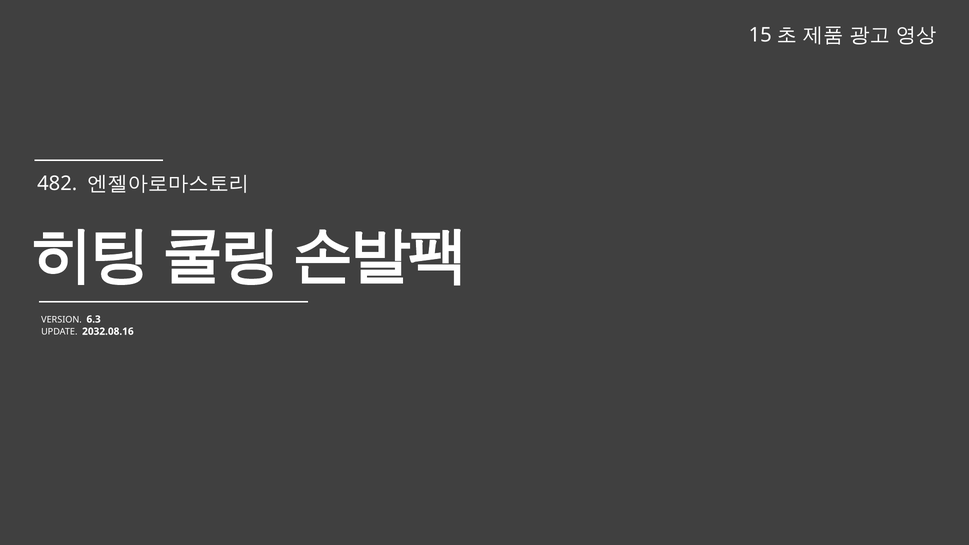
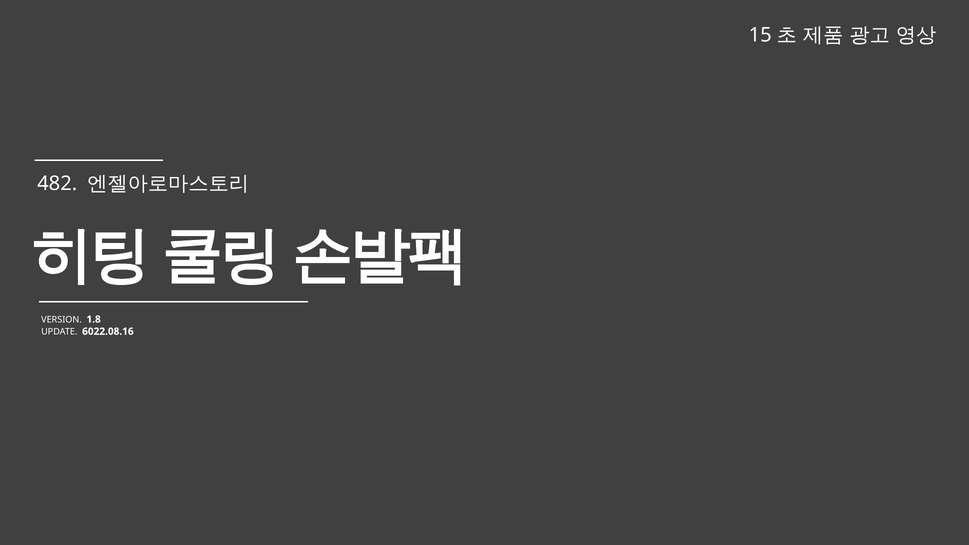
6.3: 6.3 -> 1.8 (94, 319)
2032.08.16: 2032.08.16 -> 6022.08.16 (108, 331)
